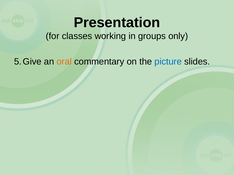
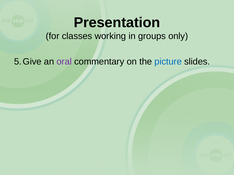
oral colour: orange -> purple (64, 62)
